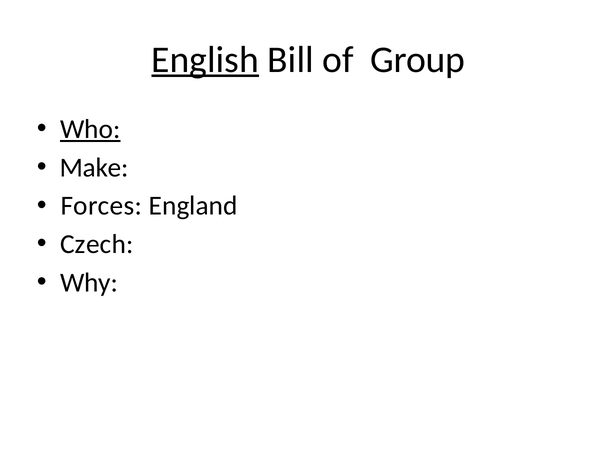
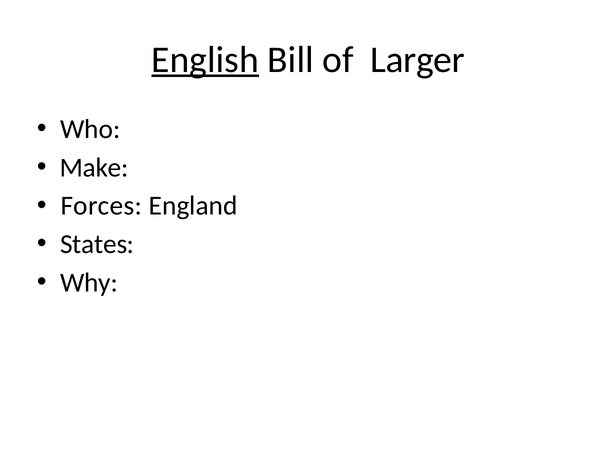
Group: Group -> Larger (418, 60)
Who underline: present -> none (90, 129)
Czech: Czech -> States (97, 244)
